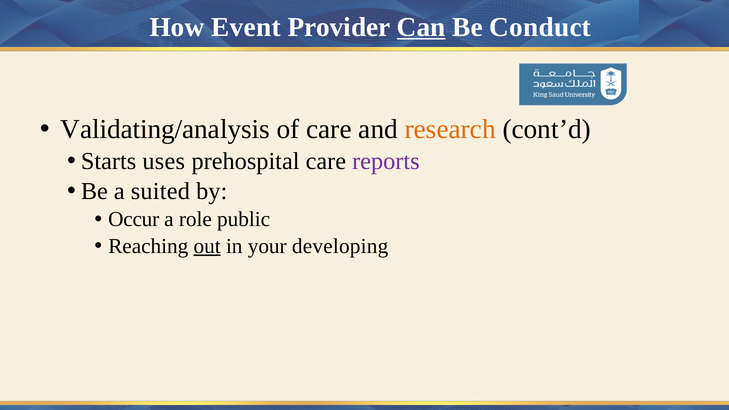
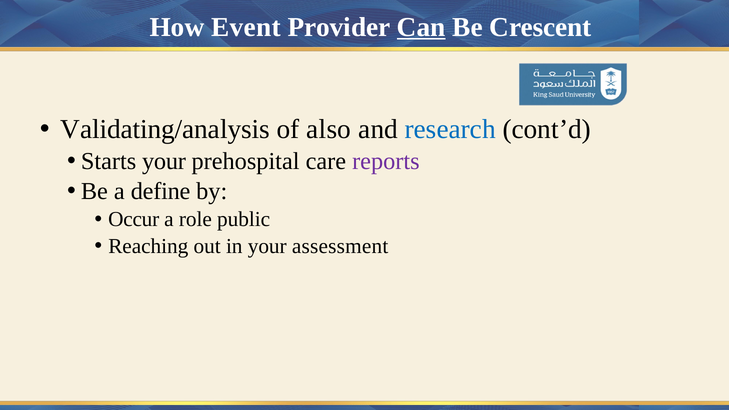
Conduct: Conduct -> Crescent (540, 27)
of care: care -> also (329, 129)
research colour: orange -> blue (450, 129)
Starts uses: uses -> your (164, 161)
suited: suited -> define (161, 191)
out underline: present -> none (207, 246)
developing: developing -> assessment (340, 246)
